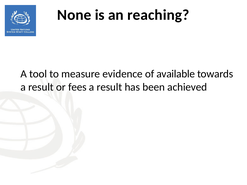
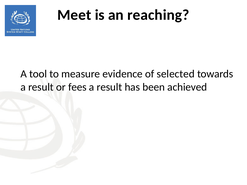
None: None -> Meet (74, 15)
available: available -> selected (176, 74)
